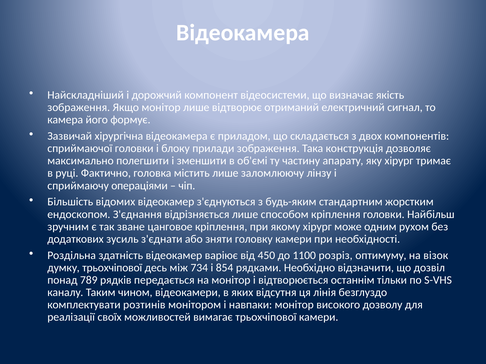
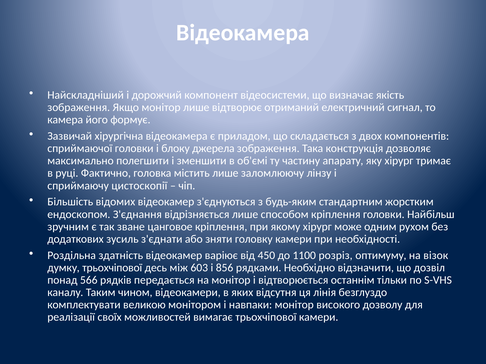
прилади: прилади -> джерела (213, 149)
операціями: операціями -> цистоскопії (139, 186)
734: 734 -> 603 (199, 268)
854: 854 -> 856 (225, 268)
789: 789 -> 566 (89, 280)
розтинів: розтинів -> великою (144, 305)
